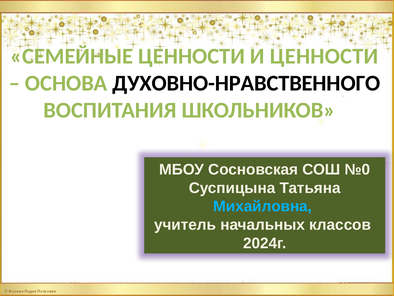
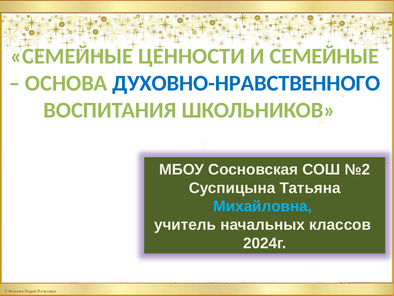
И ЦЕННОСТИ: ЦЕННОСТИ -> СЕМЕЙНЫЕ (324, 56)
ДУХОВНО-НРАВСТВЕННОГО colour: black -> blue (246, 83)
№0: №0 -> №2 (357, 169)
